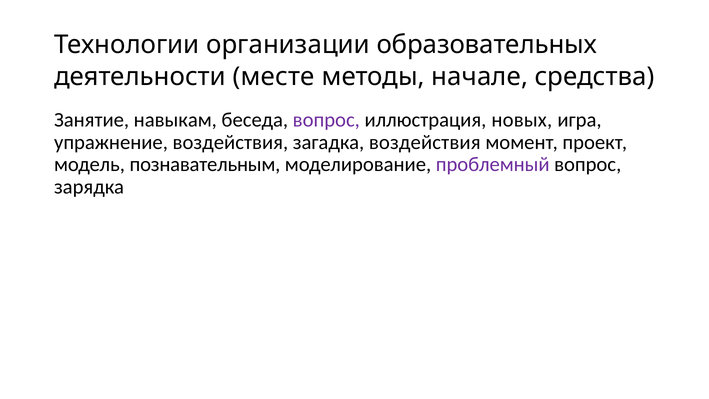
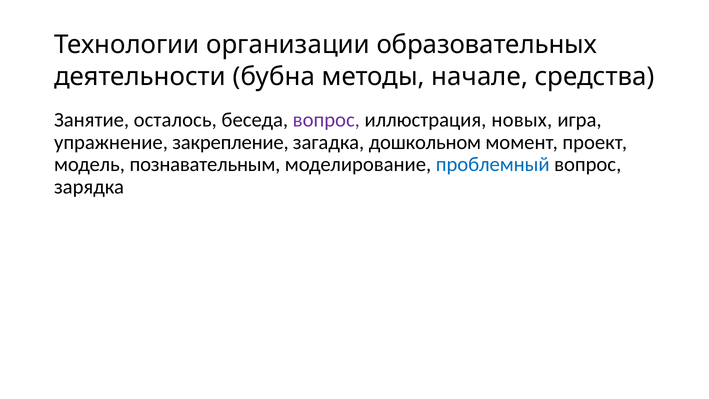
месте: месте -> бубна (274, 77)
навыкам: навыкам -> осталось (175, 120)
упражнение воздействия: воздействия -> закрепление (231, 142)
загадка воздействия: воздействия -> дошкольном (425, 142)
проблемный colour: purple -> blue (493, 165)
